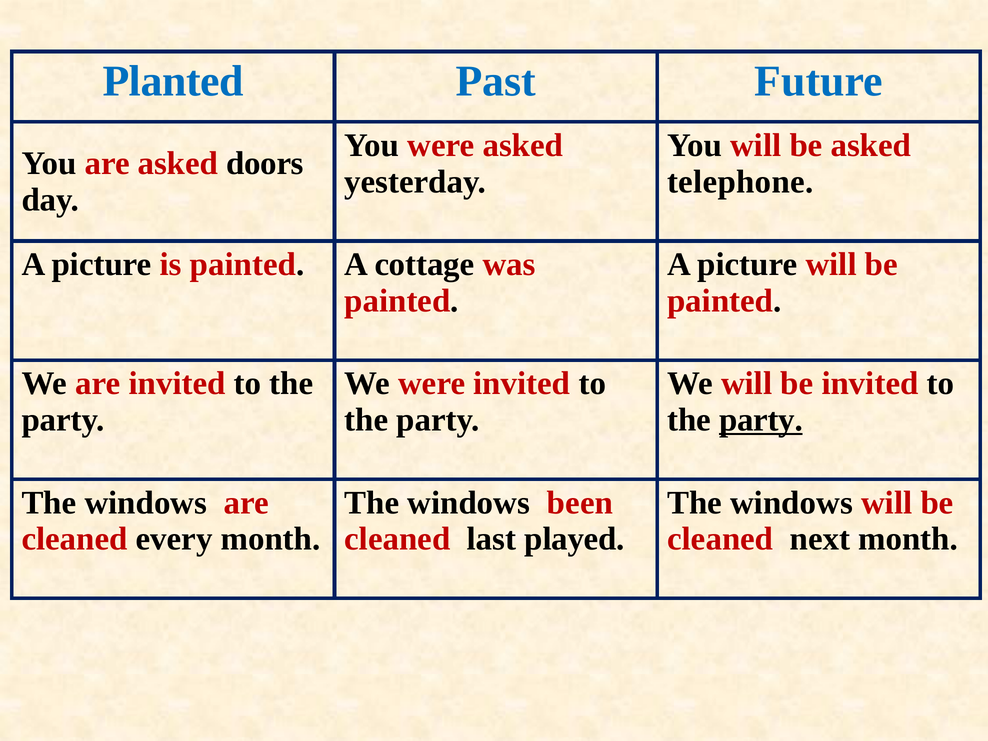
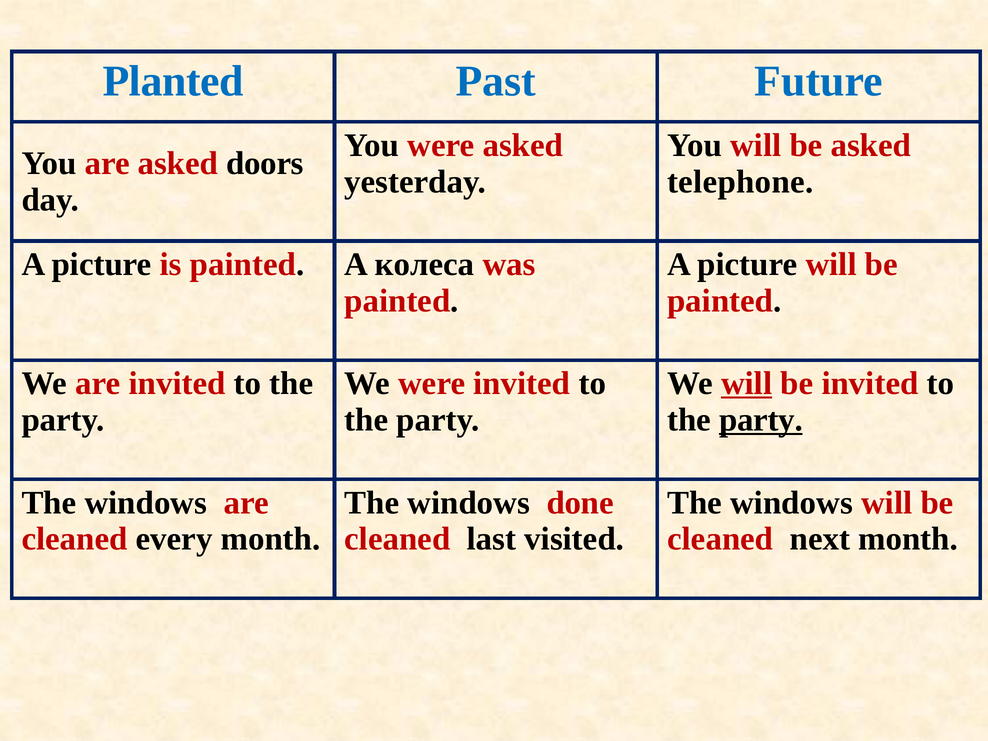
cottage: cottage -> колеса (424, 264)
will underline: none -> present (747, 384)
been: been -> done (580, 503)
played: played -> visited (574, 539)
